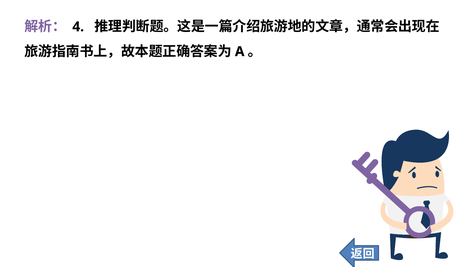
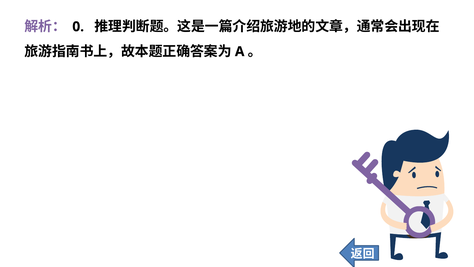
4: 4 -> 0 (78, 27)
